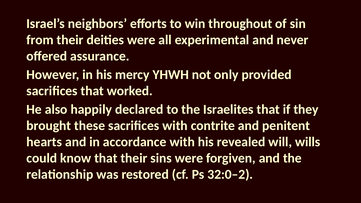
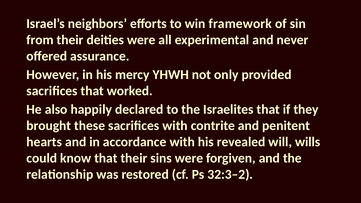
throughout: throughout -> framework (240, 24)
32:0–2: 32:0–2 -> 32:3–2 (230, 174)
